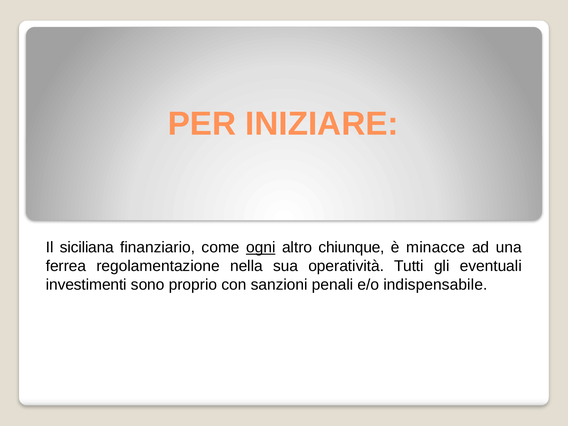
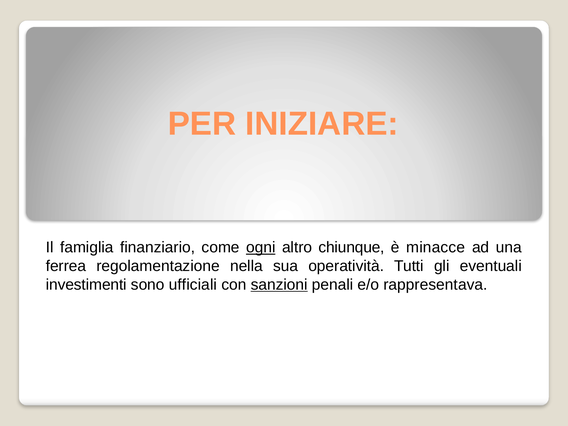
siciliana: siciliana -> famiglia (87, 247)
proprio: proprio -> ufficiali (193, 285)
sanzioni underline: none -> present (279, 285)
indispensabile: indispensabile -> rappresentava (435, 285)
